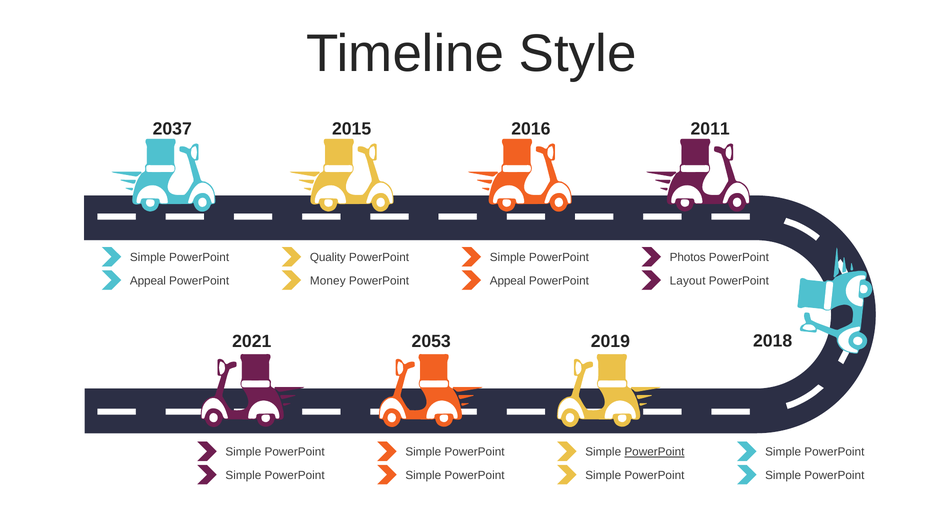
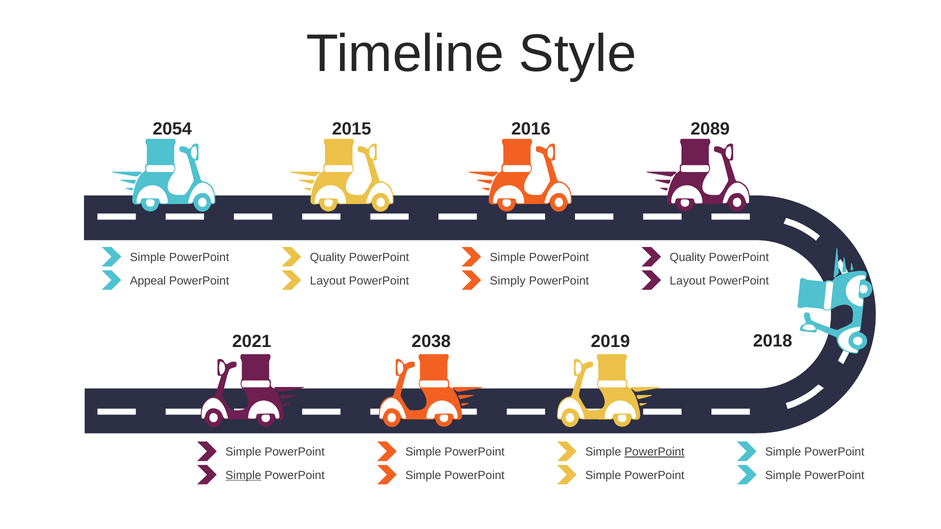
2037: 2037 -> 2054 (172, 129)
2011: 2011 -> 2089 (710, 129)
Photos: Photos -> Quality (688, 258)
Money: Money -> Layout (328, 281)
Appeal: Appeal -> Simply (508, 281)
2053: 2053 -> 2038 (431, 342)
Simple underline: none -> present (243, 476)
